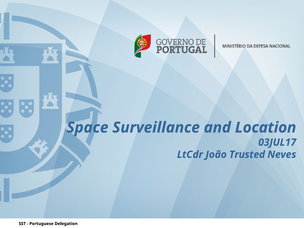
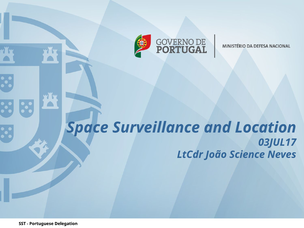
Trusted: Trusted -> Science (247, 155)
